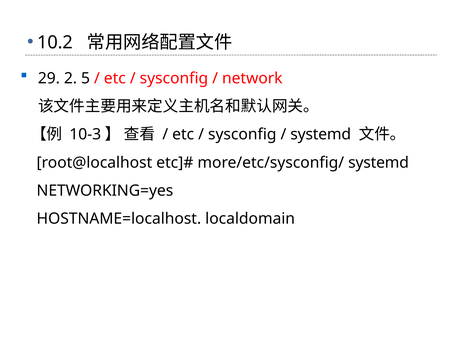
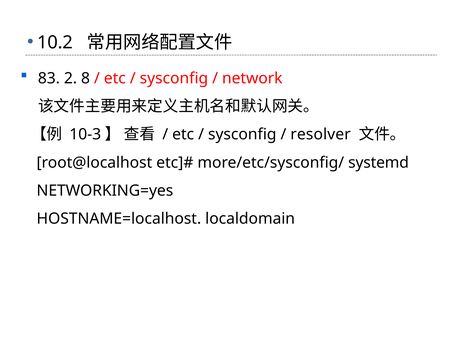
29: 29 -> 83 (49, 78)
5: 5 -> 8 (86, 78)
systemd: systemd -> resolver (321, 134)
